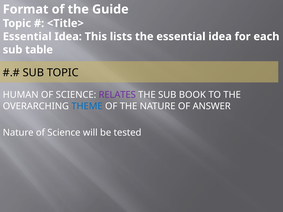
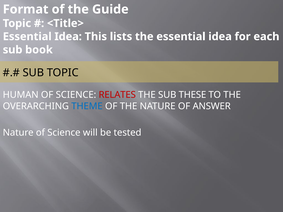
table: table -> book (39, 50)
RELATES colour: purple -> red (117, 95)
BOOK: BOOK -> THESE (192, 95)
